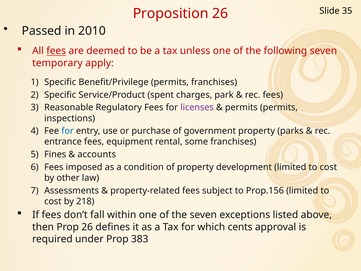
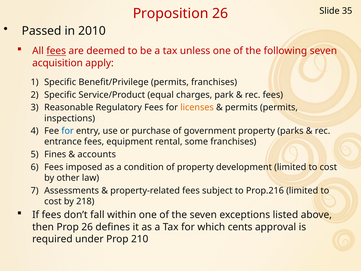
temporary: temporary -> acquisition (57, 63)
spent: spent -> equal (161, 95)
licenses colour: purple -> orange (197, 107)
Prop.156: Prop.156 -> Prop.216 (265, 190)
383: 383 -> 210 (140, 239)
